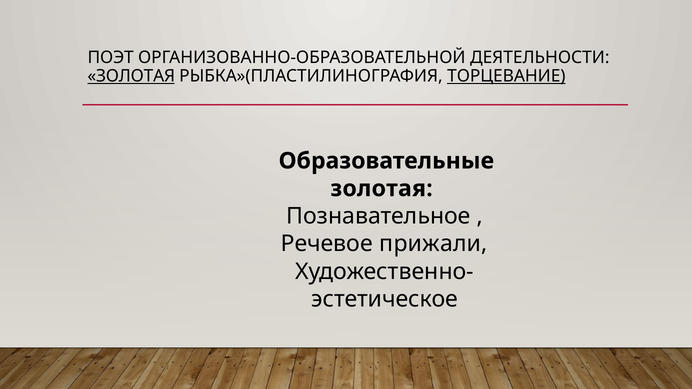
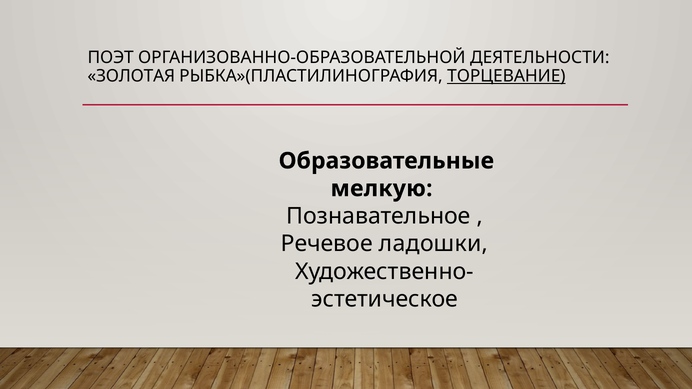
ЗОЛОТАЯ underline: present -> none (131, 76)
золотая: золотая -> мелкую (382, 189)
прижали: прижали -> ладошки (433, 244)
